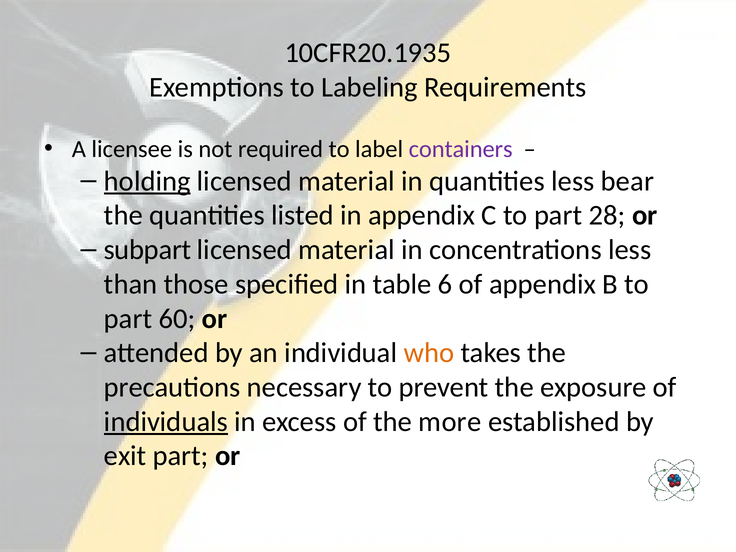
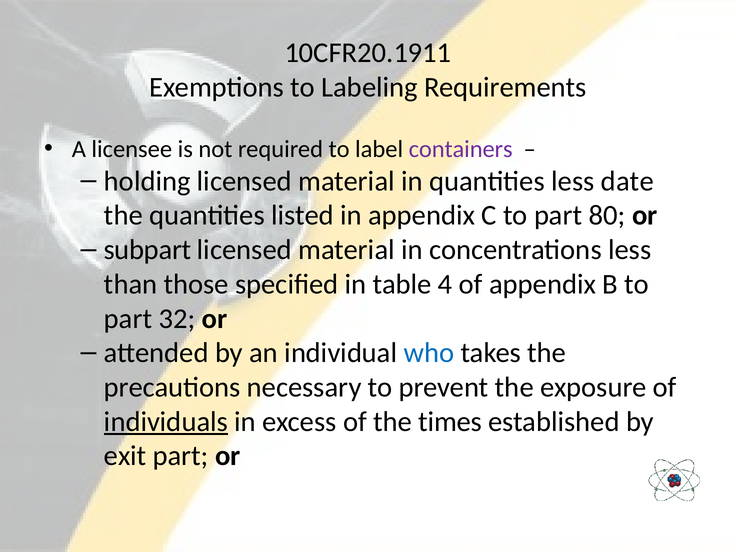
10CFR20.1935: 10CFR20.1935 -> 10CFR20.1911 (368, 53)
holding underline: present -> none (147, 181)
bear: bear -> date (627, 181)
28: 28 -> 80 (607, 215)
6: 6 -> 4 (445, 284)
60: 60 -> 32 (177, 319)
who colour: orange -> blue (429, 353)
more: more -> times (450, 422)
